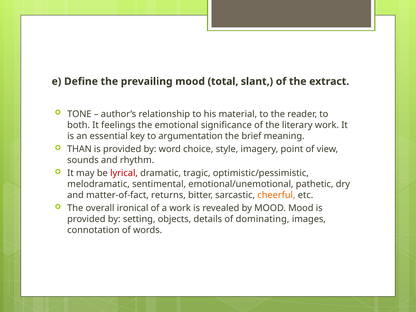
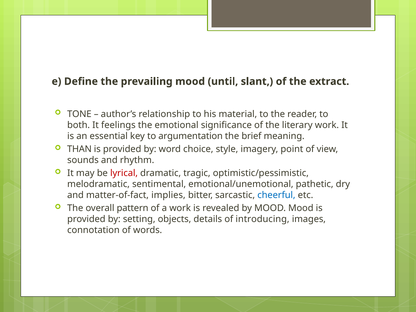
total: total -> until (223, 81)
returns: returns -> implies (168, 195)
cheerful colour: orange -> blue (276, 195)
ironical: ironical -> pattern (133, 208)
dominating: dominating -> introducing (263, 219)
